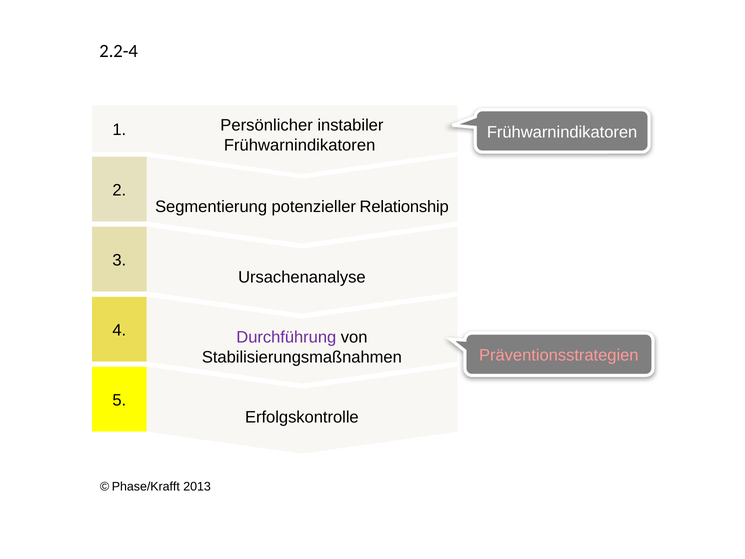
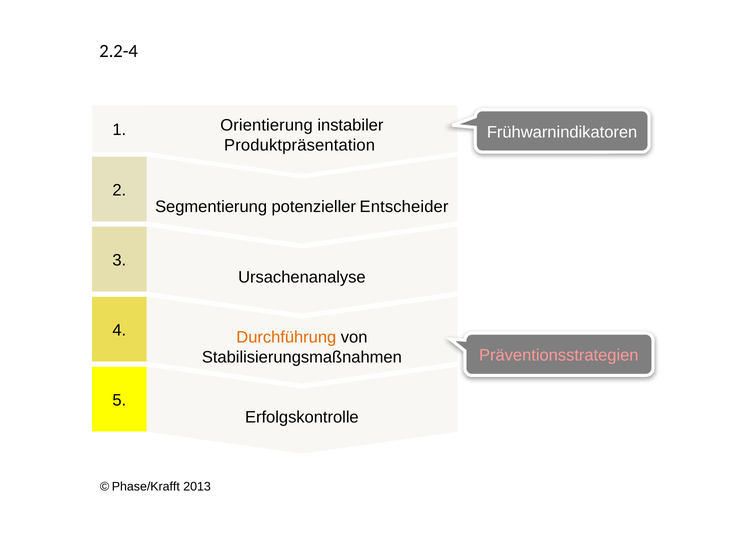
Persönlicher: Persönlicher -> Orientierung (267, 125)
Frühwarnindikatoren: Frühwarnindikatoren -> Produktpräsentation (300, 145)
Relationship: Relationship -> Entscheider (404, 207)
Durchführung colour: purple -> orange (286, 337)
